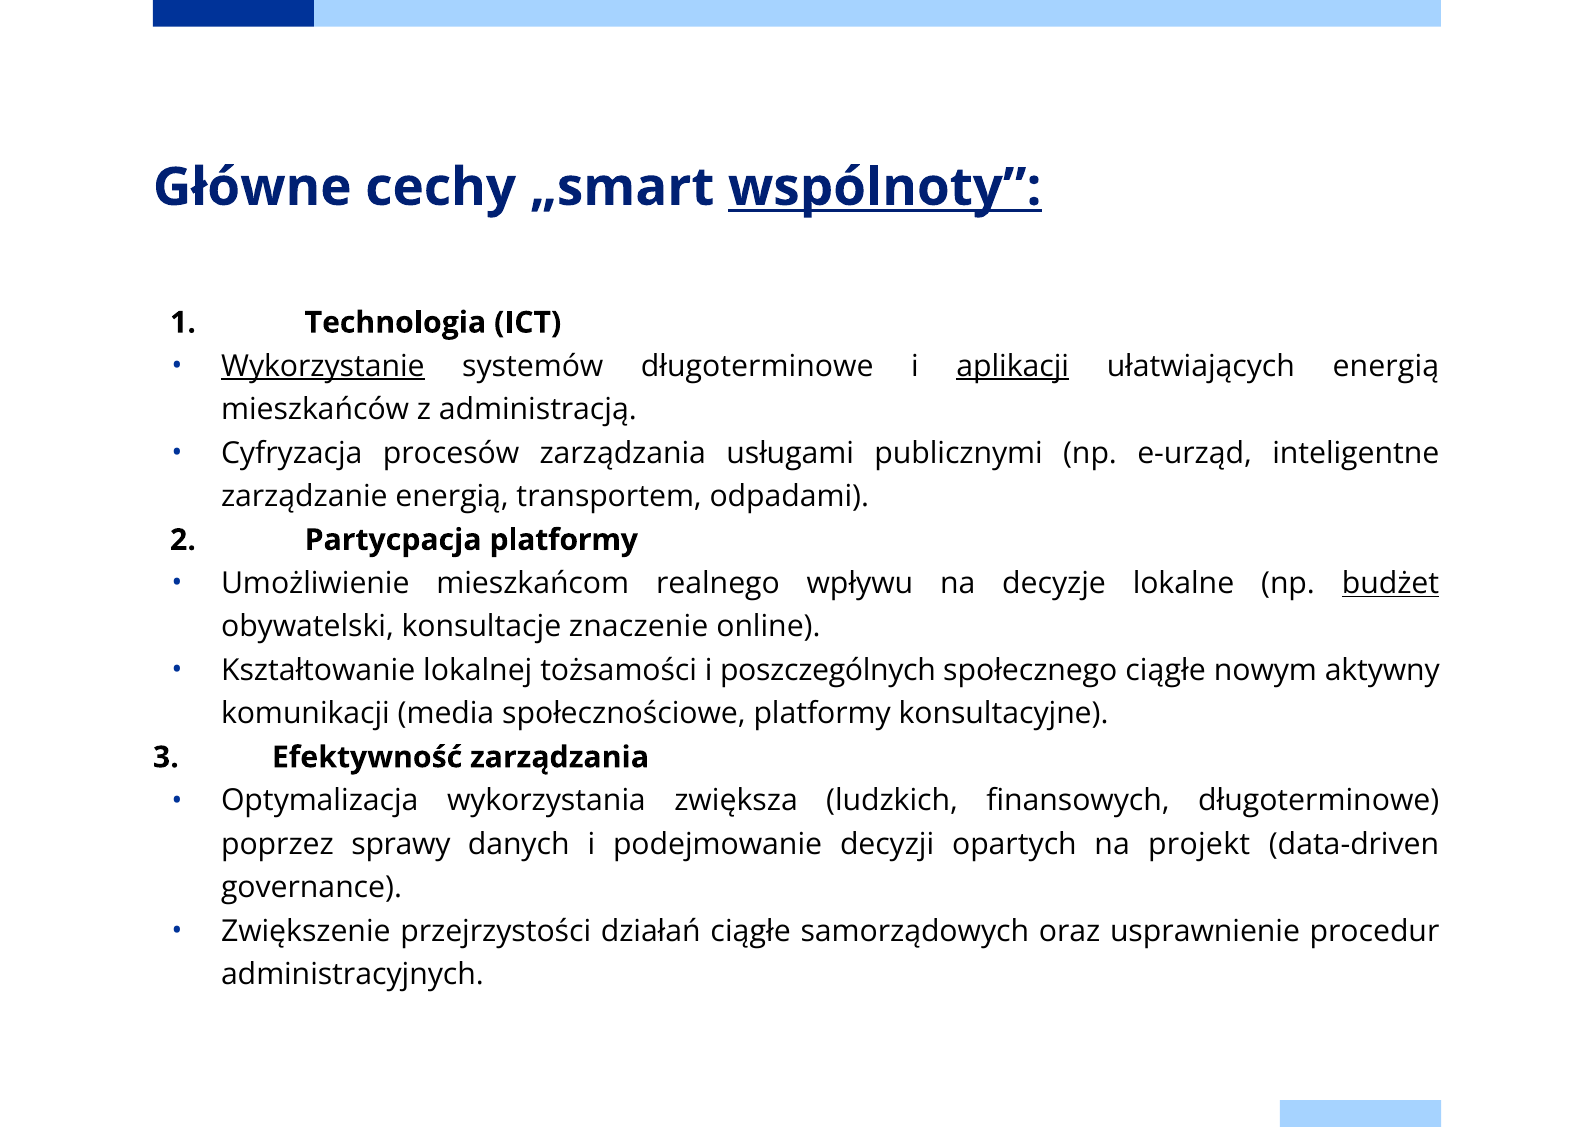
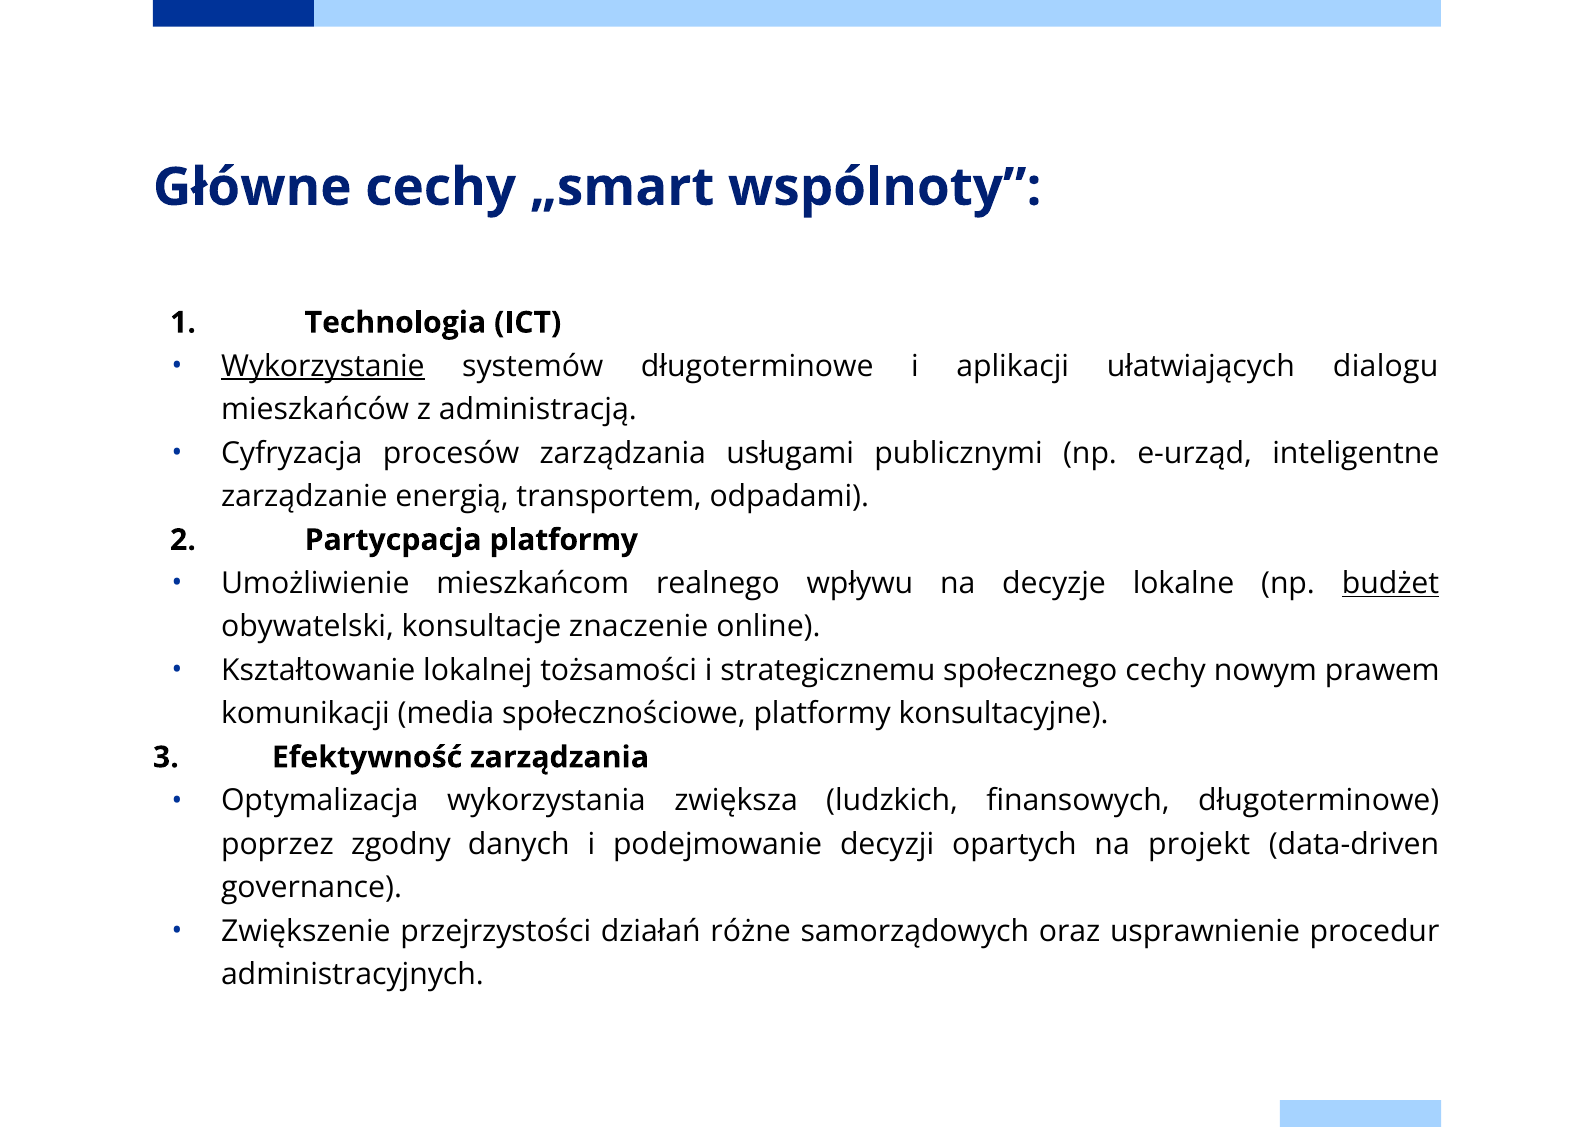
wspólnoty underline: present -> none (885, 187)
aplikacji underline: present -> none (1013, 366)
ułatwiających energią: energią -> dialogu (1386, 366)
poszczególnych: poszczególnych -> strategicznemu (828, 670)
społecznego ciągłe: ciągłe -> cechy (1165, 670)
aktywny: aktywny -> prawem (1382, 670)
sprawy: sprawy -> zgodny (401, 844)
działań ciągłe: ciągłe -> różne (751, 931)
